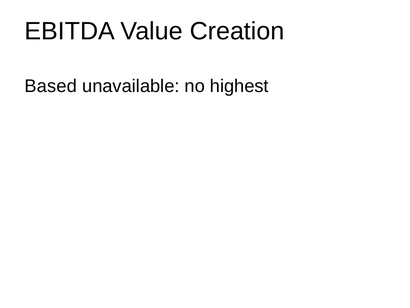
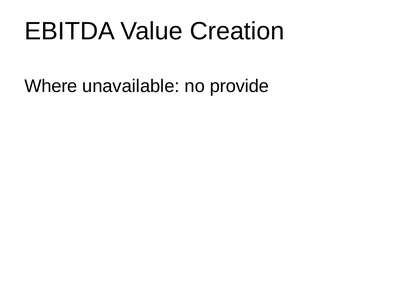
Based: Based -> Where (51, 86)
highest: highest -> provide (239, 86)
